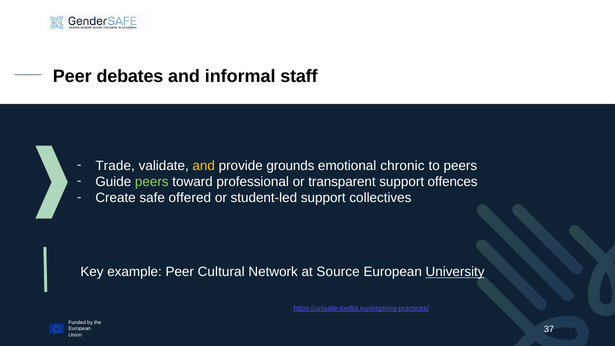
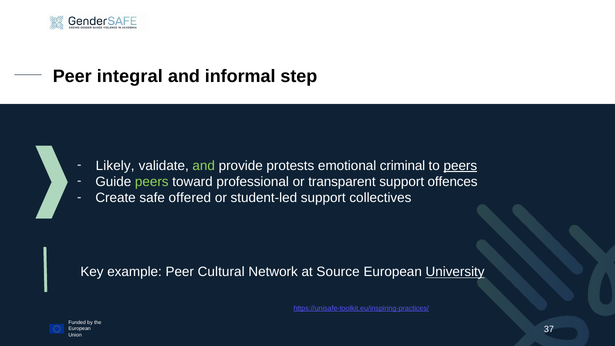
debates: debates -> integral (130, 76)
staff: staff -> step (299, 76)
Trade: Trade -> Likely (115, 166)
and colour: yellow -> light green (204, 166)
grounds: grounds -> protests (290, 166)
chronic: chronic -> criminal (403, 166)
peers underline: none -> present (460, 166)
